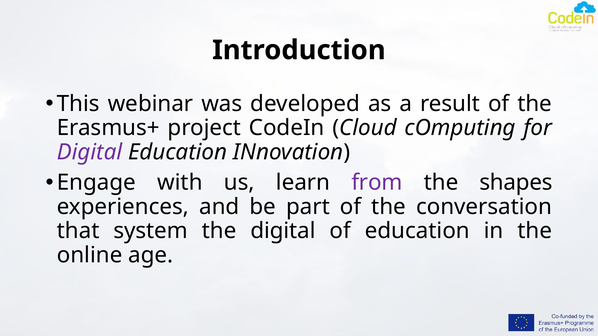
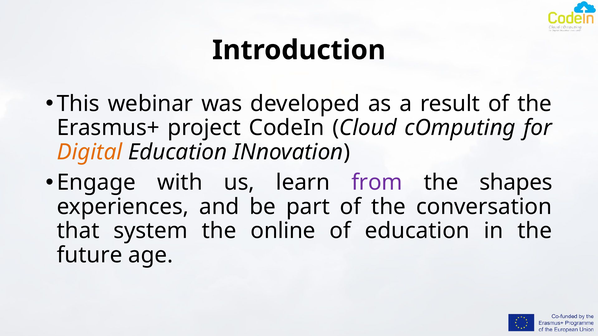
Digital colour: purple -> orange (90, 152)
the digital: digital -> online (283, 231)
online: online -> future (90, 255)
